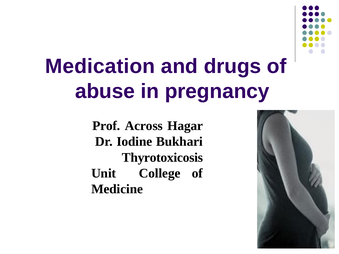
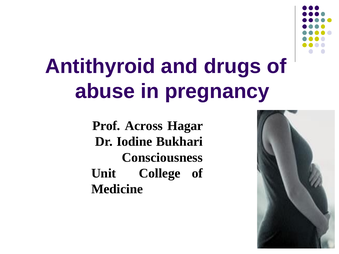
Medication: Medication -> Antithyroid (100, 66)
Thyrotoxicosis: Thyrotoxicosis -> Consciousness (162, 158)
